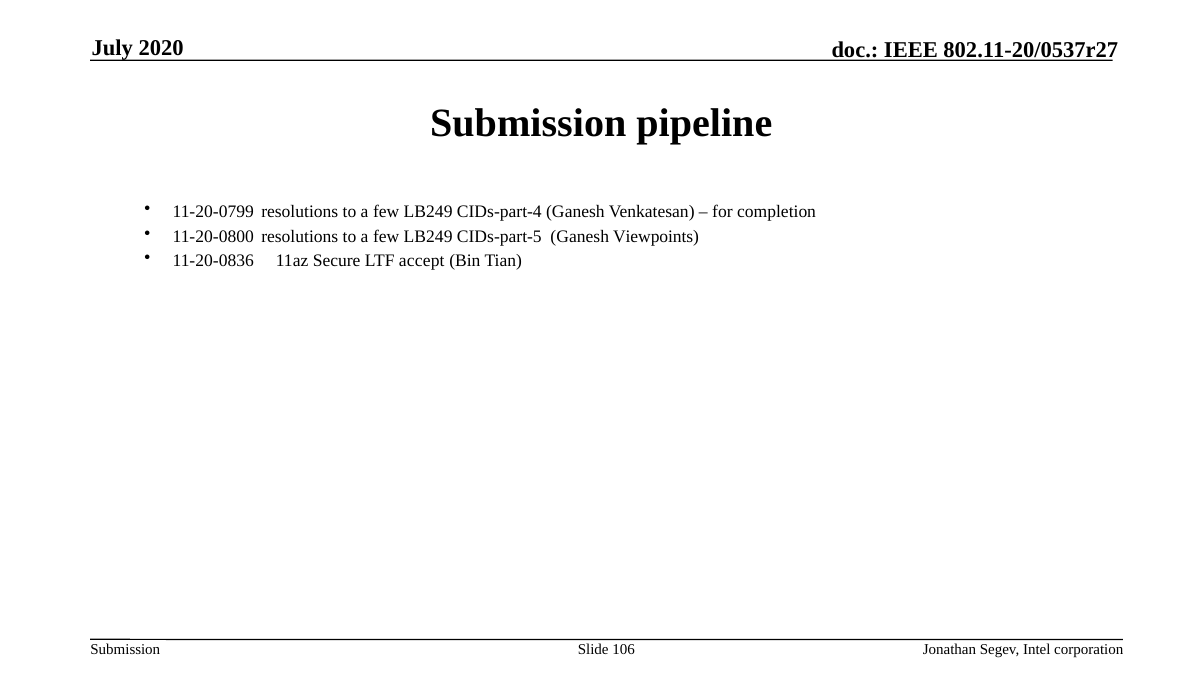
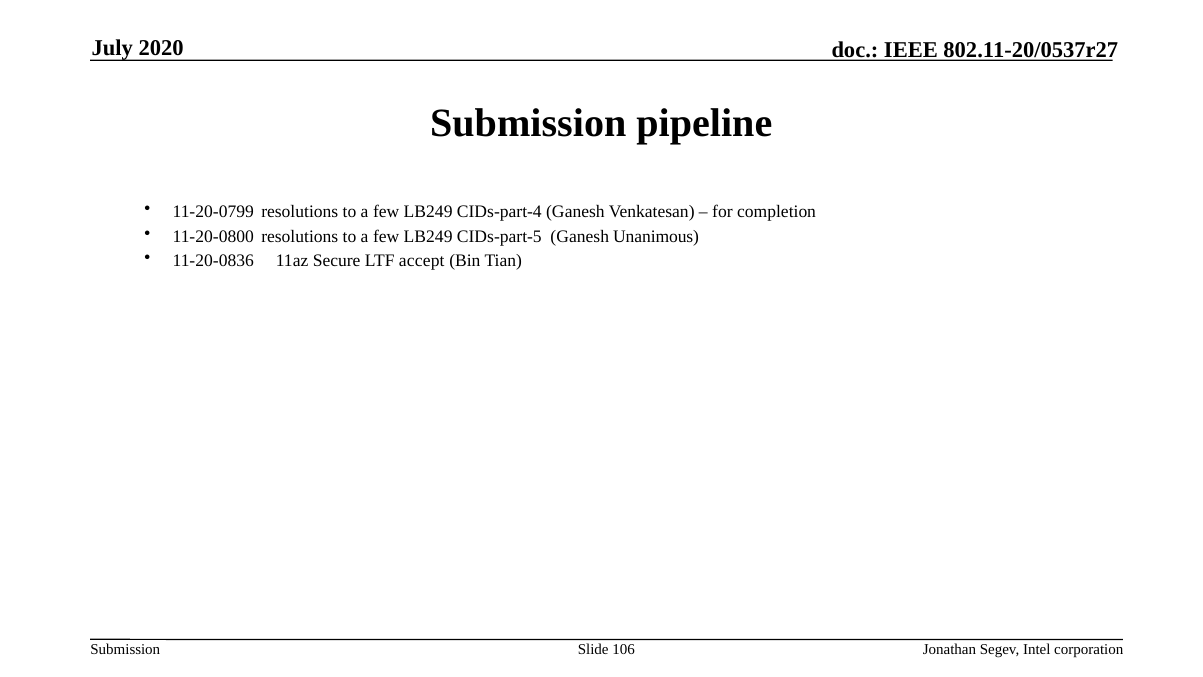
Viewpoints: Viewpoints -> Unanimous (656, 236)
